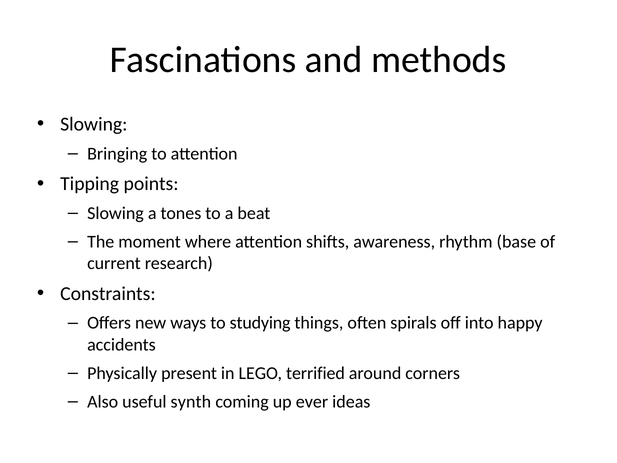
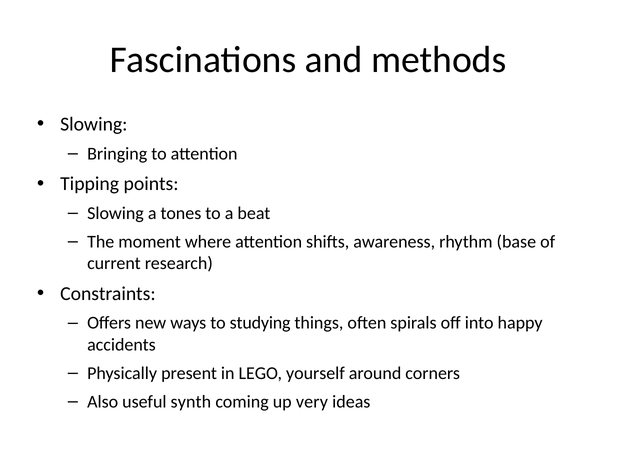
terrified: terrified -> yourself (315, 373)
ever: ever -> very (312, 401)
